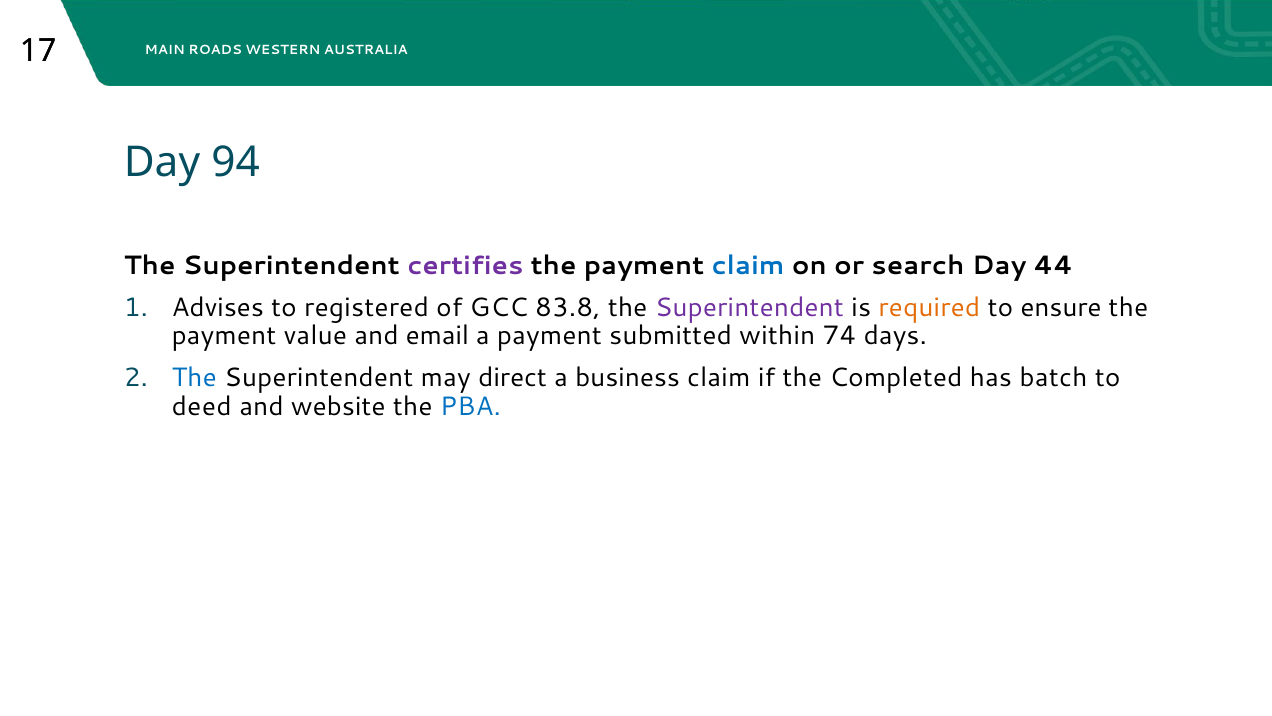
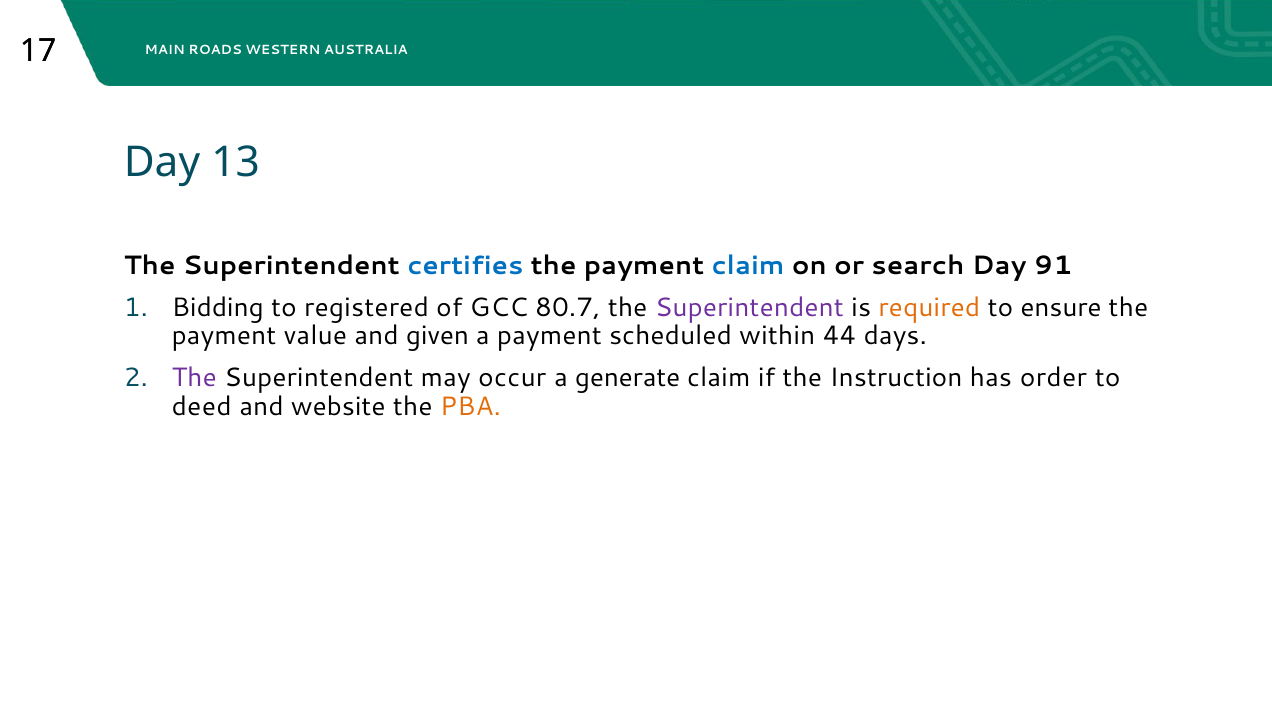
94: 94 -> 13 (236, 162)
certifies colour: purple -> blue (465, 265)
44: 44 -> 91 (1053, 265)
Advises: Advises -> Bidding (218, 307)
83.8: 83.8 -> 80.7 (568, 307)
email: email -> given (437, 336)
submitted: submitted -> scheduled (671, 336)
74: 74 -> 44 (839, 336)
The colour: blue -> purple (194, 378)
direct: direct -> occur (512, 378)
business: business -> generate (628, 378)
Completed: Completed -> Instruction (896, 378)
batch: batch -> order (1053, 378)
PBA colour: blue -> orange (470, 406)
